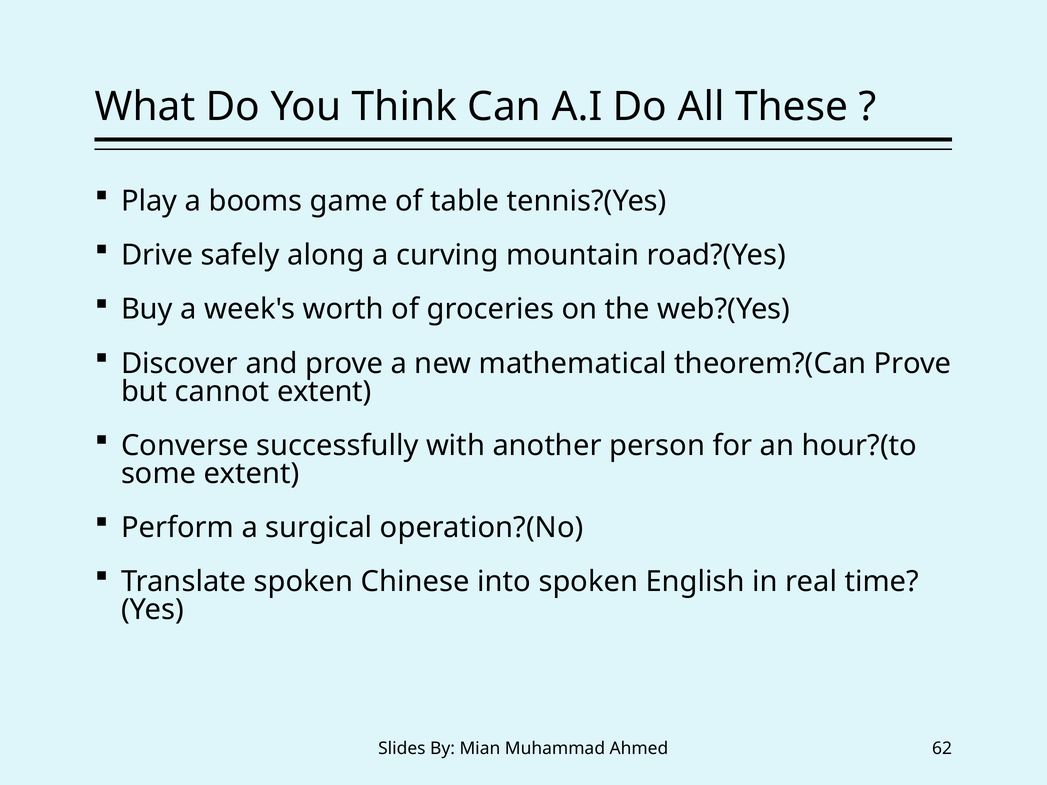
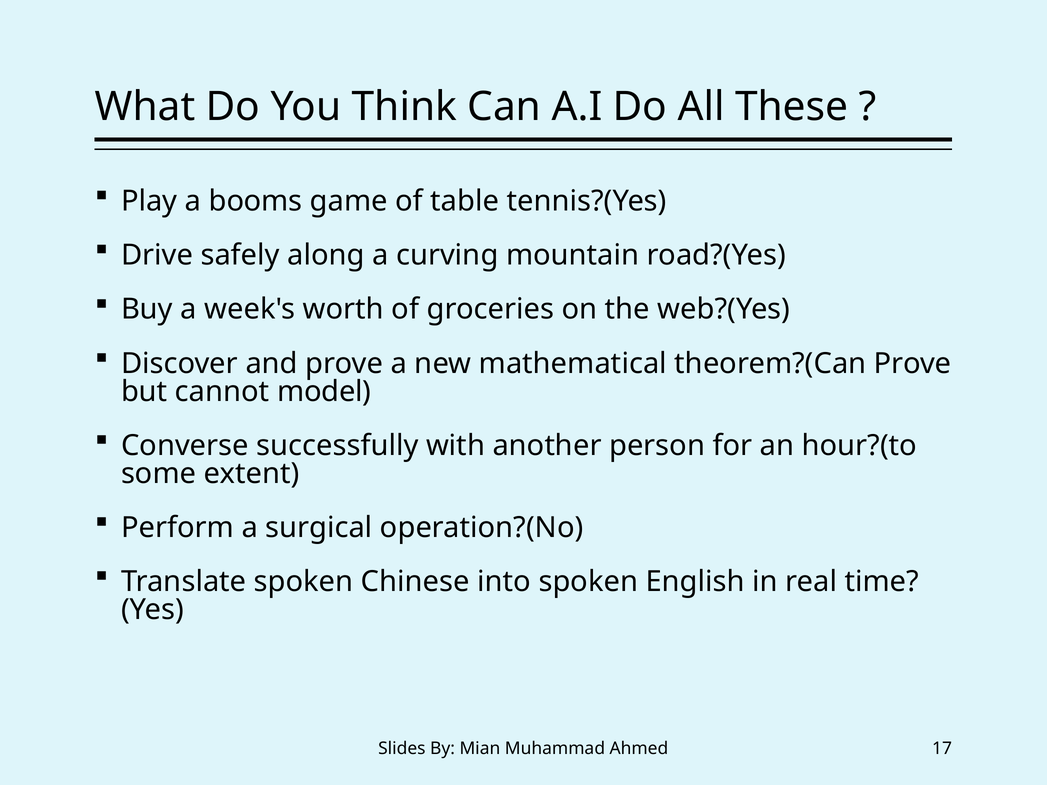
cannot extent: extent -> model (324, 392)
62: 62 -> 17 (942, 748)
